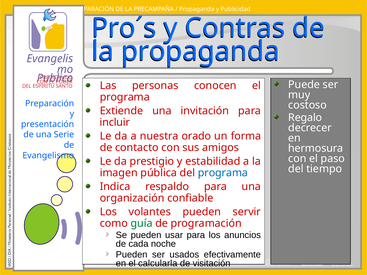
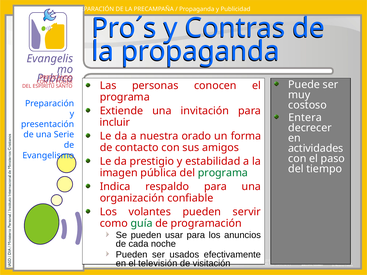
Regalo: Regalo -> Entera (305, 118)
hermosura: hermosura -> actividades (316, 148)
programa colour: blue -> green (223, 173)
calcularla: calcularla -> televisión (158, 264)
